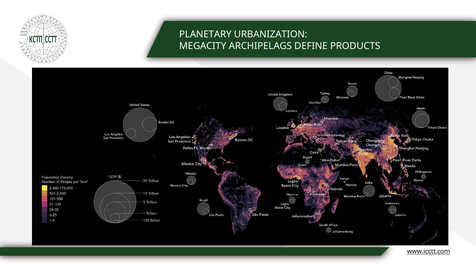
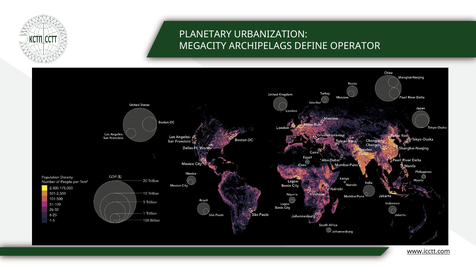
PRODUCTS: PRODUCTS -> OPERATOR (355, 46)
